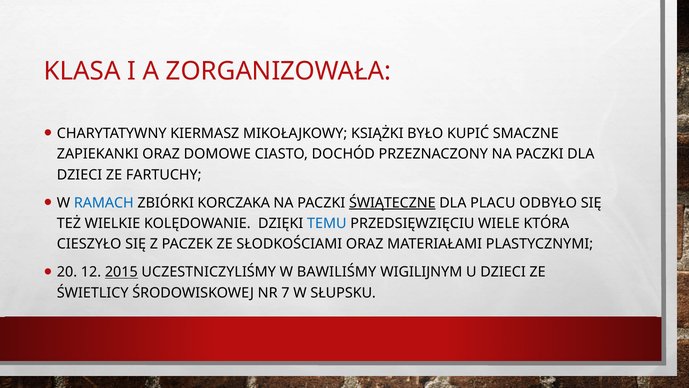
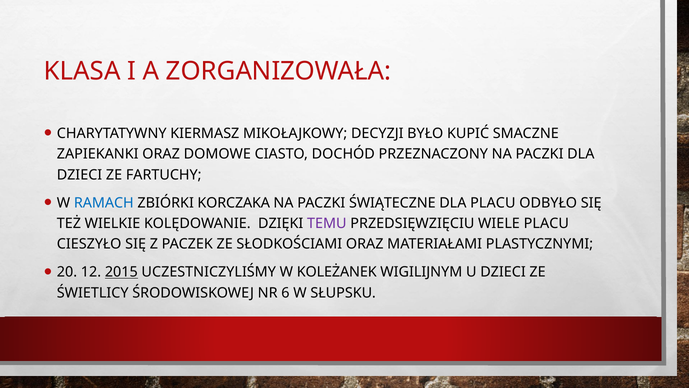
KSIĄŻKI: KSIĄŻKI -> DECYZJI (377, 133)
ŚWIĄTECZNE underline: present -> none (392, 203)
TEMU colour: blue -> purple (327, 223)
WIELE KTÓRA: KTÓRA -> PLACU (546, 223)
BAWILIŚMY: BAWILIŚMY -> KOLEŻANEK (337, 272)
7: 7 -> 6 (285, 292)
